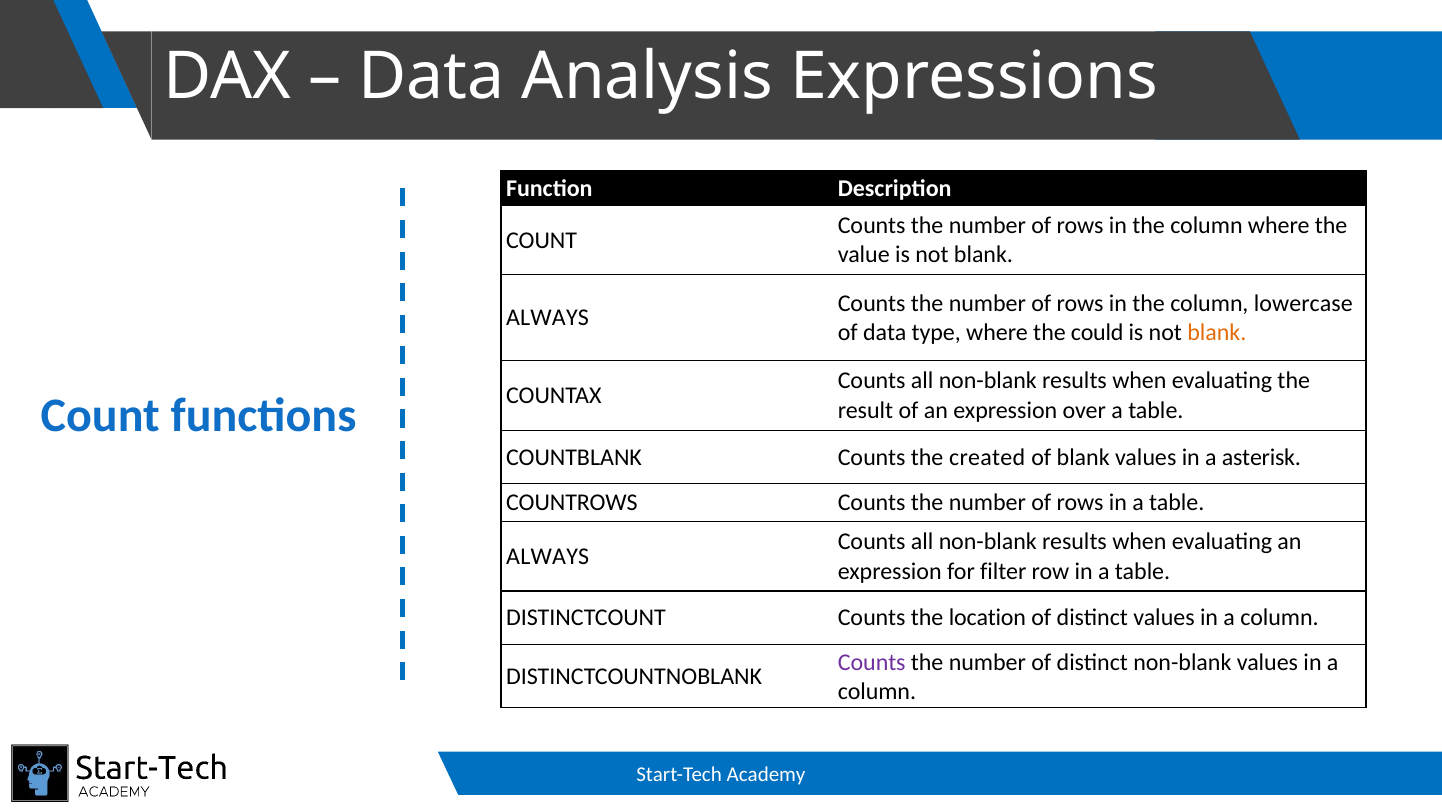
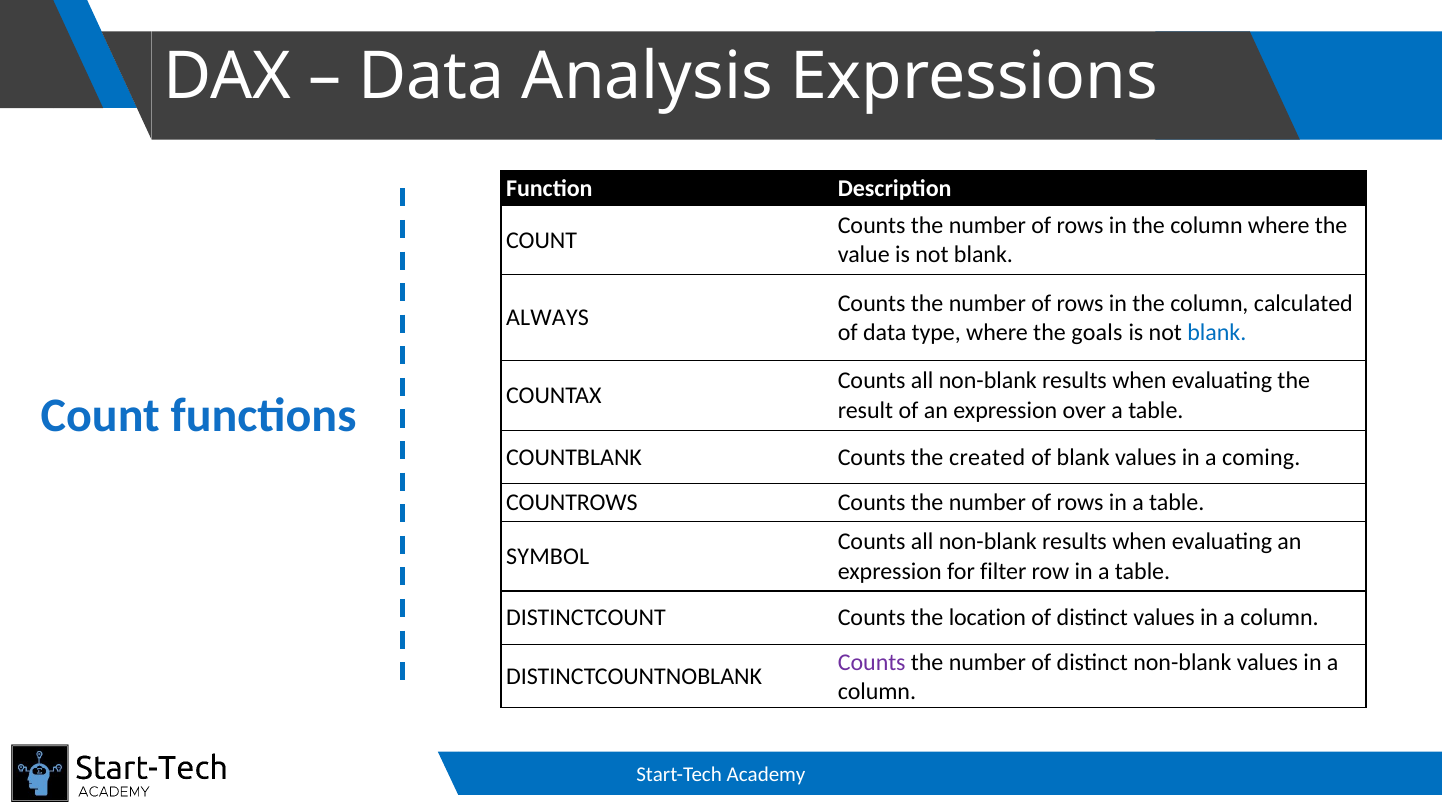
lowercase: lowercase -> calculated (1303, 303)
could: could -> goals (1097, 333)
blank colour: orange -> blue (1217, 333)
asterisk: asterisk -> coming (1261, 457)
ALWAYS: ALWAYS -> SYMBOL (548, 557)
